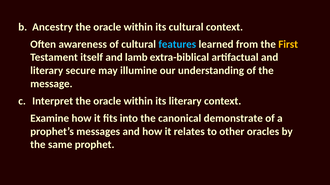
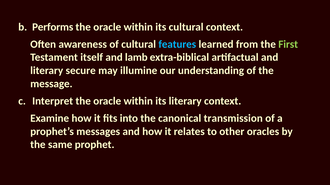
Ancestry: Ancestry -> Performs (53, 27)
First colour: yellow -> light green (288, 44)
demonstrate: demonstrate -> transmission (233, 119)
